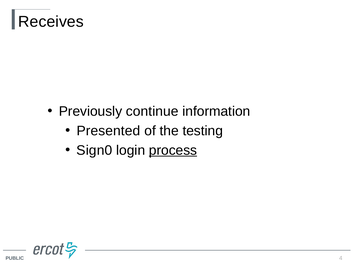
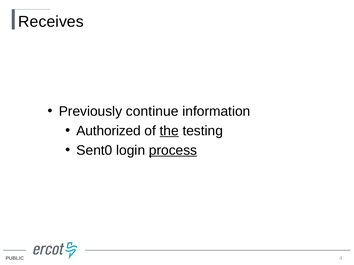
Presented: Presented -> Authorized (109, 131)
the underline: none -> present (169, 131)
Sign0: Sign0 -> Sent0 (94, 151)
